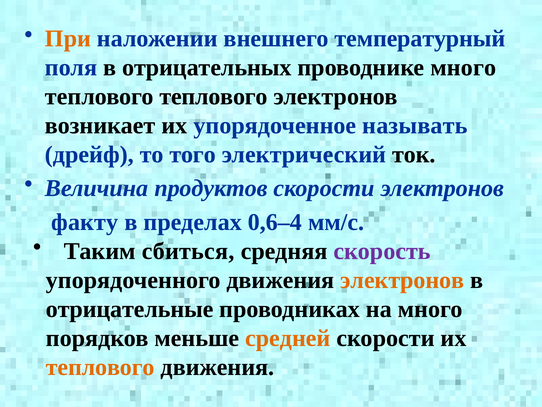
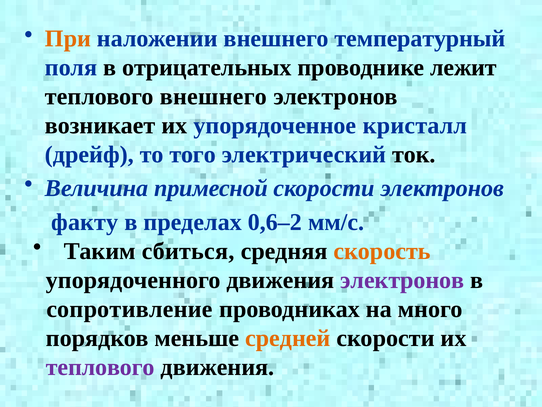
проводнике много: много -> лежит (463, 68)
теплового теплового: теплового -> внешнего (213, 96)
называть: называть -> кристалл (415, 125)
продуктов: продуктов -> примесной (211, 188)
0,6–4: 0,6–4 -> 0,6–2 (275, 222)
скорость colour: purple -> orange (382, 251)
электронов colour: orange -> purple (402, 280)
отрицательные: отрицательные -> сопротивление (129, 309)
теплового colour: orange -> purple (100, 367)
